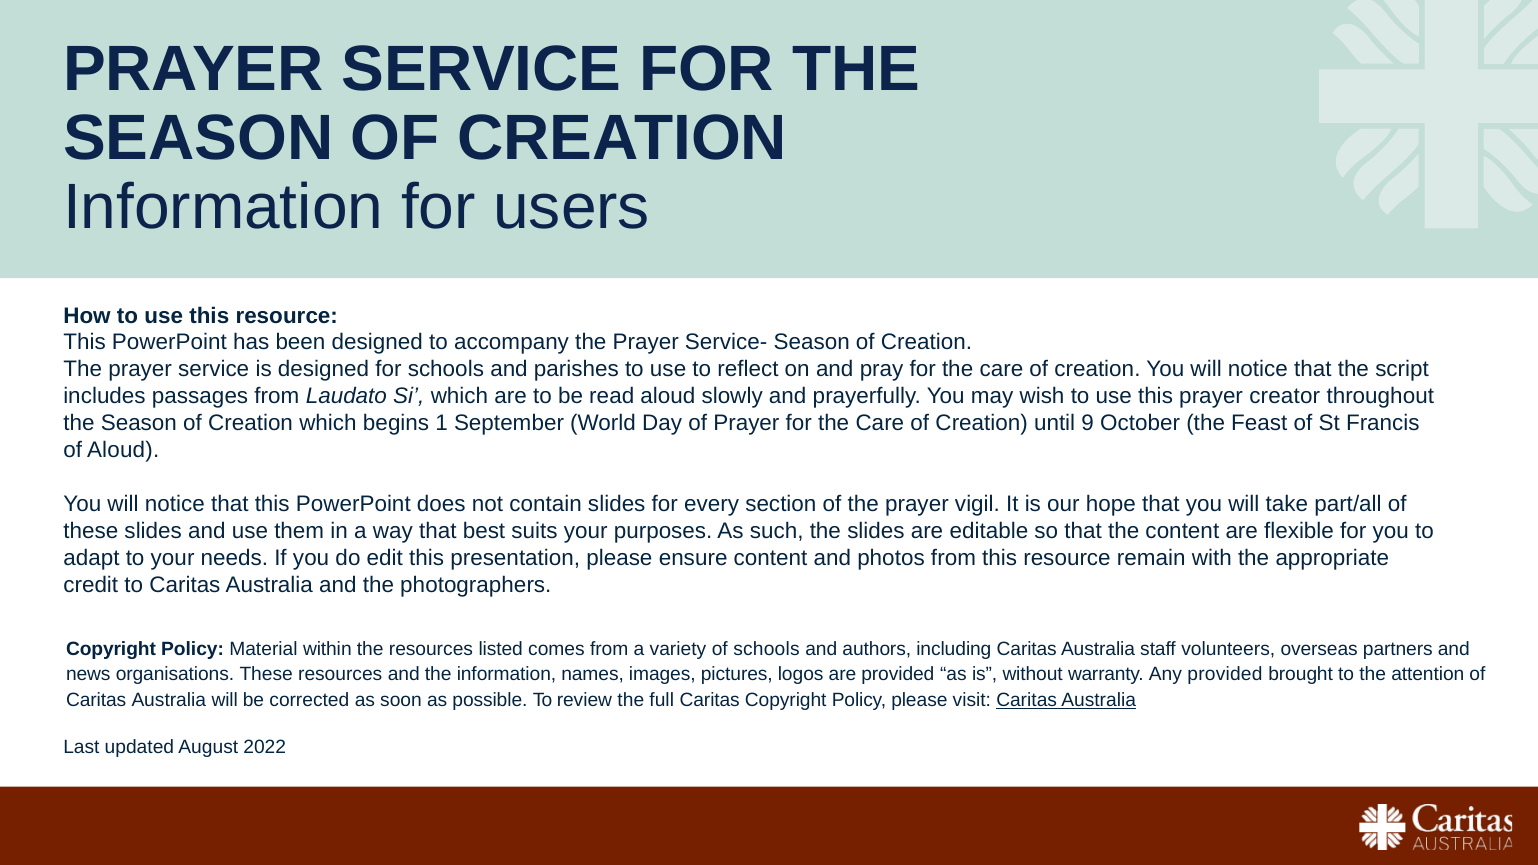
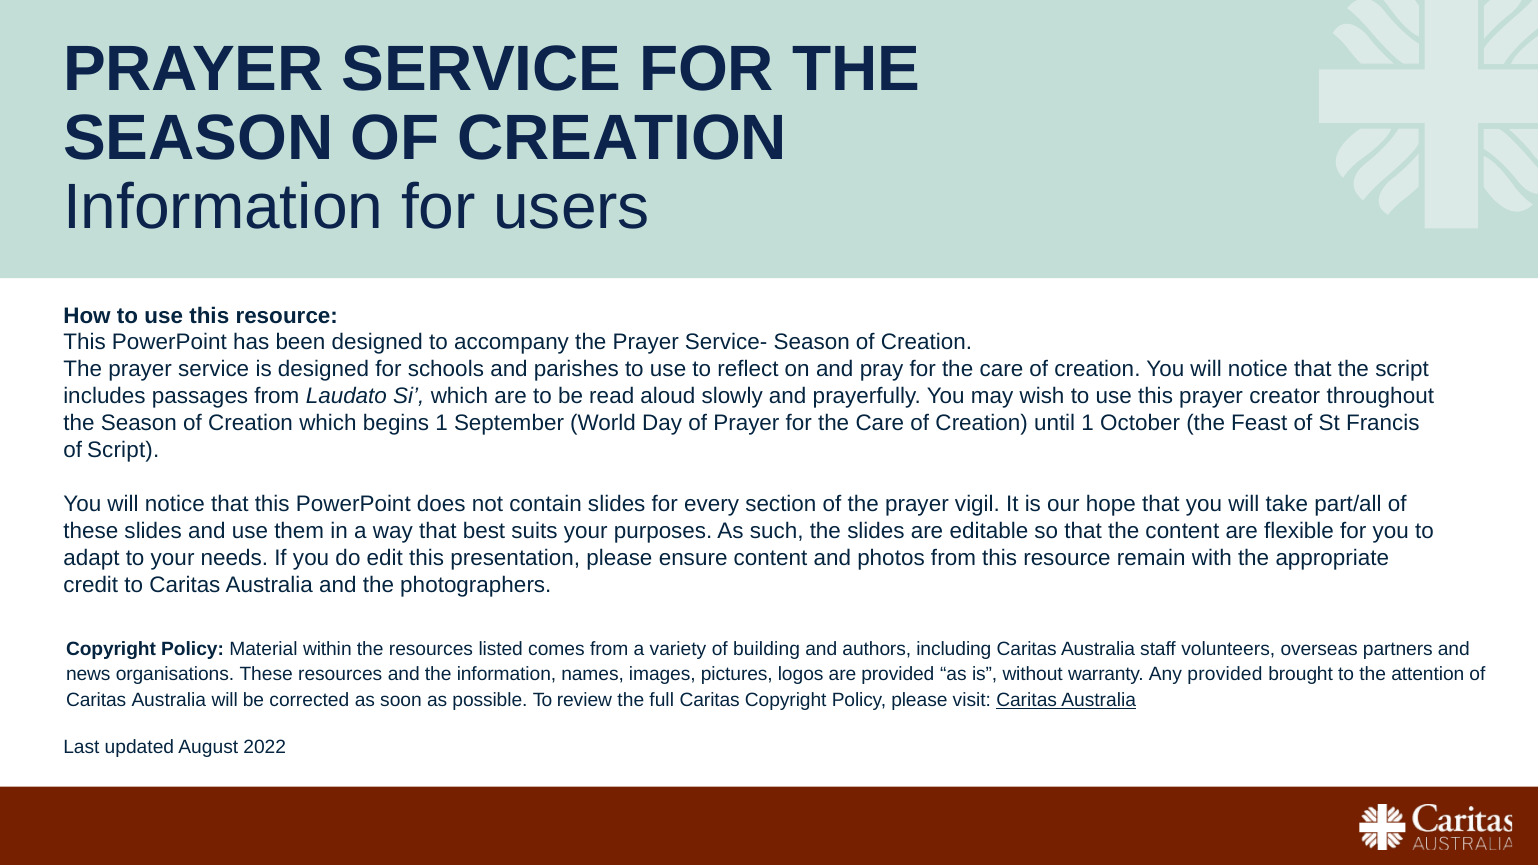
until 9: 9 -> 1 (1088, 423)
of Aloud: Aloud -> Script (123, 450)
of schools: schools -> building (767, 649)
